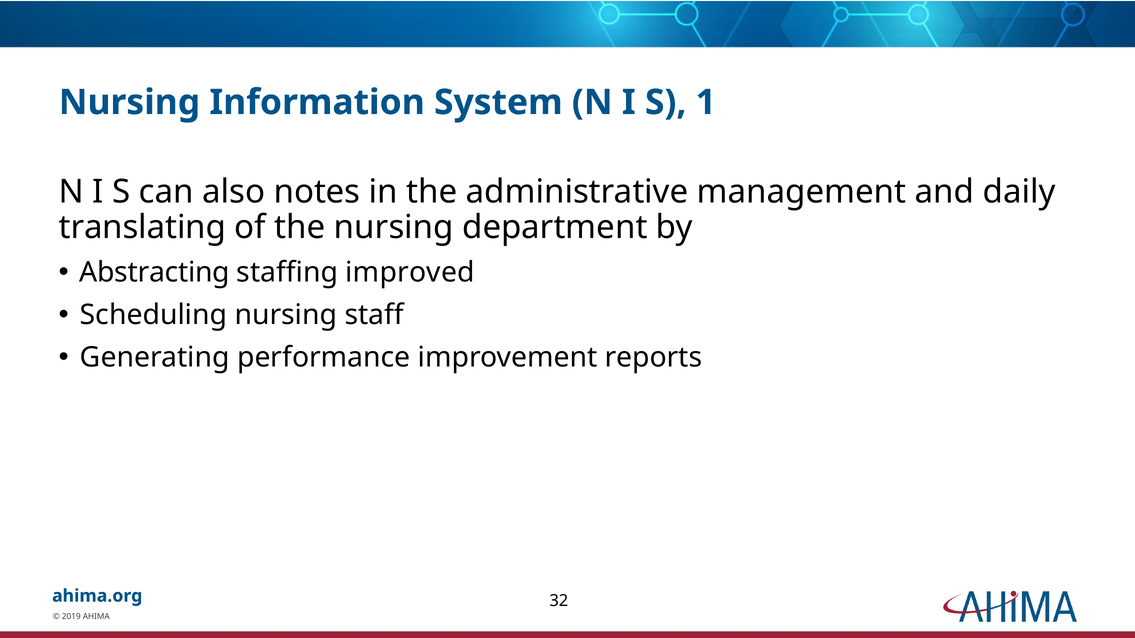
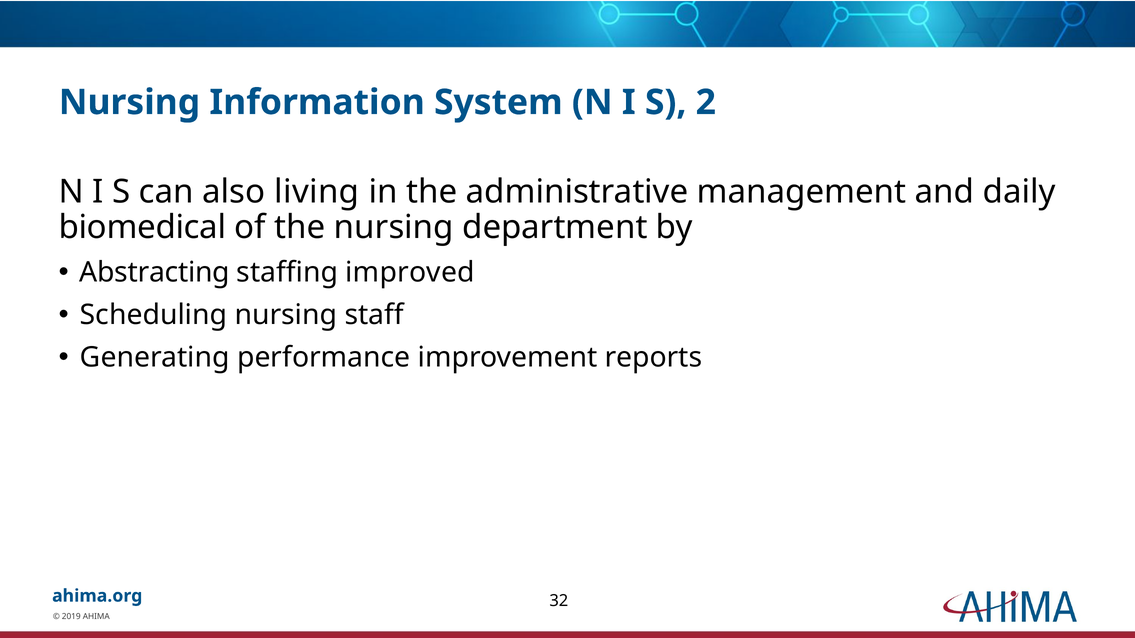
1: 1 -> 2 (706, 102)
notes: notes -> living (317, 192)
translating: translating -> biomedical (142, 228)
